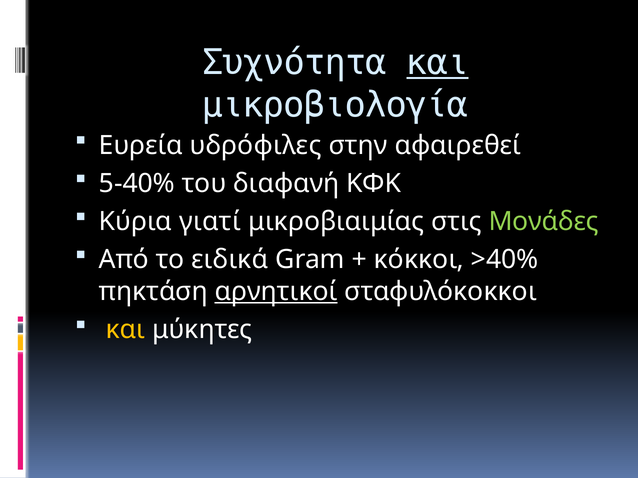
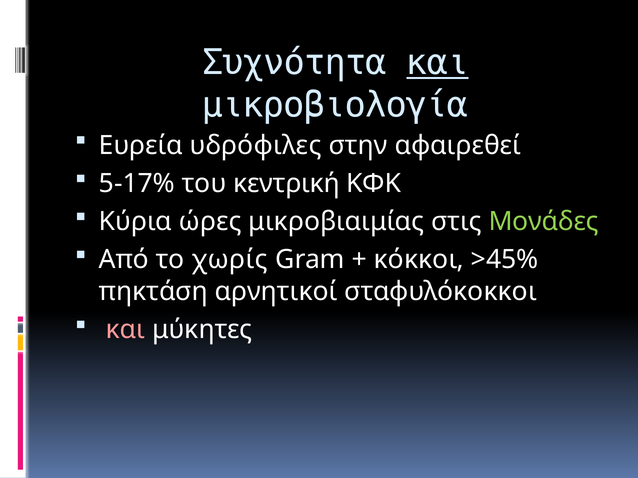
5-40%: 5-40% -> 5-17% (137, 184)
διαφανή: διαφανή -> κεντρική (286, 184)
γιατί: γιατί -> ώρες (210, 222)
ειδικά: ειδικά -> χωρίς (230, 260)
>40%: >40% -> >45% (505, 260)
αρνητικοί underline: present -> none (276, 292)
και colour: yellow -> pink (126, 330)
